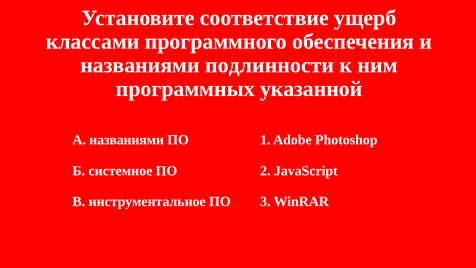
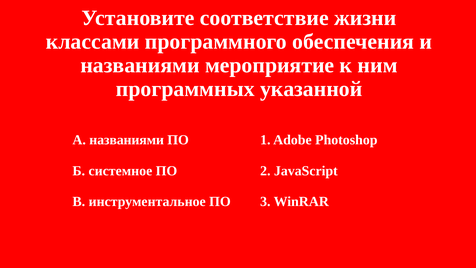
ущерб: ущерб -> жизни (365, 18)
подлинности: подлинности -> мероприятие (270, 65)
